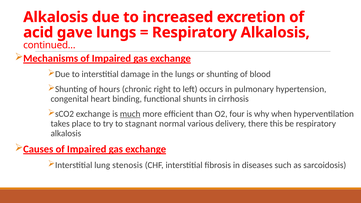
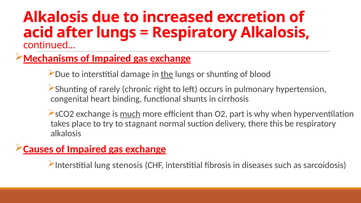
gave: gave -> after (75, 32)
the underline: none -> present (167, 74)
hours: hours -> rarely (109, 89)
four: four -> part (237, 114)
various: various -> suction (200, 124)
